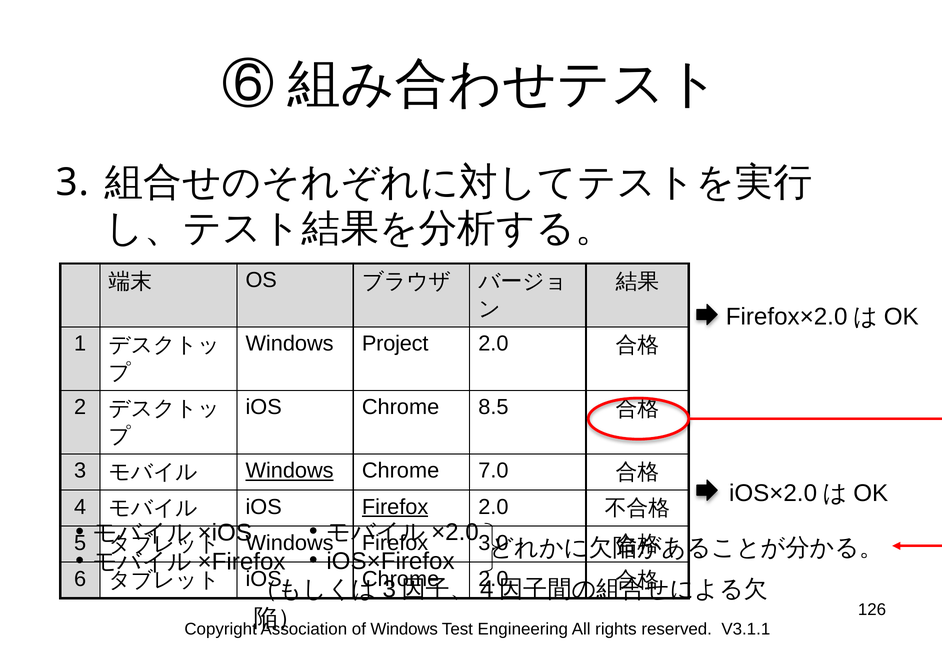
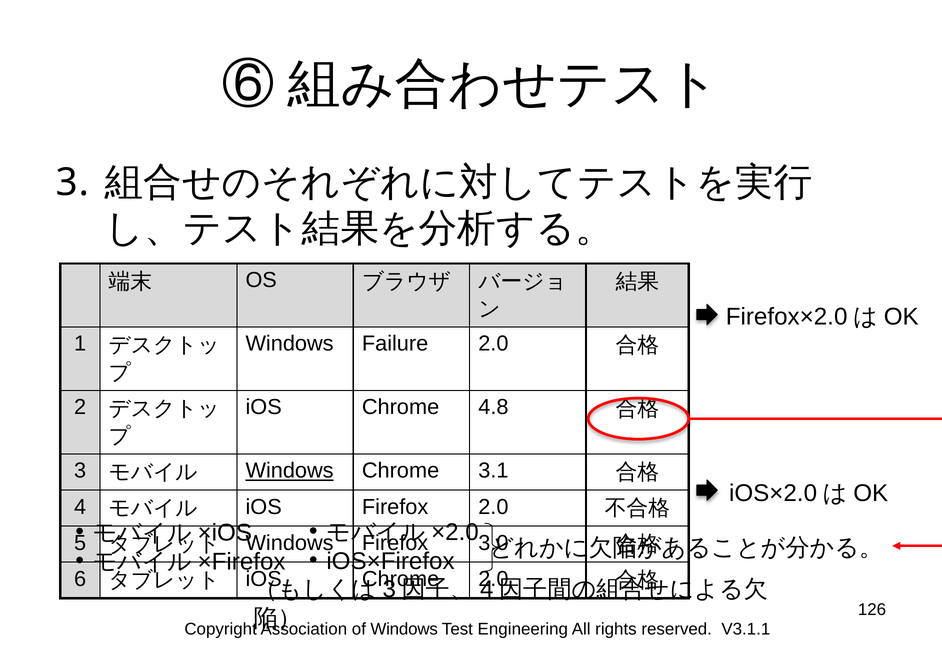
Project: Project -> Failure (395, 344)
8.5: 8.5 -> 4.8 (493, 407)
7.0: 7.0 -> 3.1 (493, 471)
Firefox underline: present -> none (395, 507)
